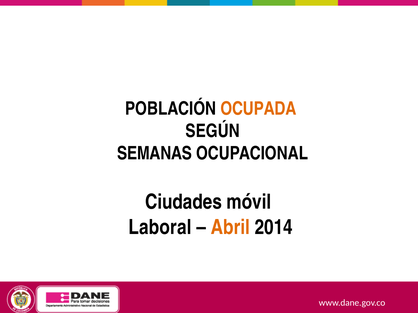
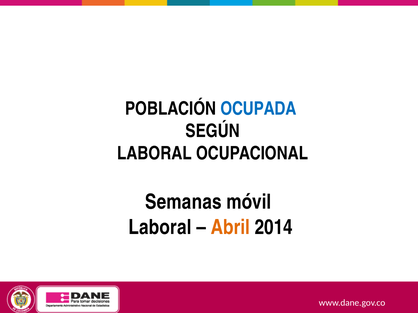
OCUPADA colour: orange -> blue (258, 109)
SEMANAS: SEMANAS -> LABORAL (155, 153)
Ciudades: Ciudades -> Semanas (183, 202)
